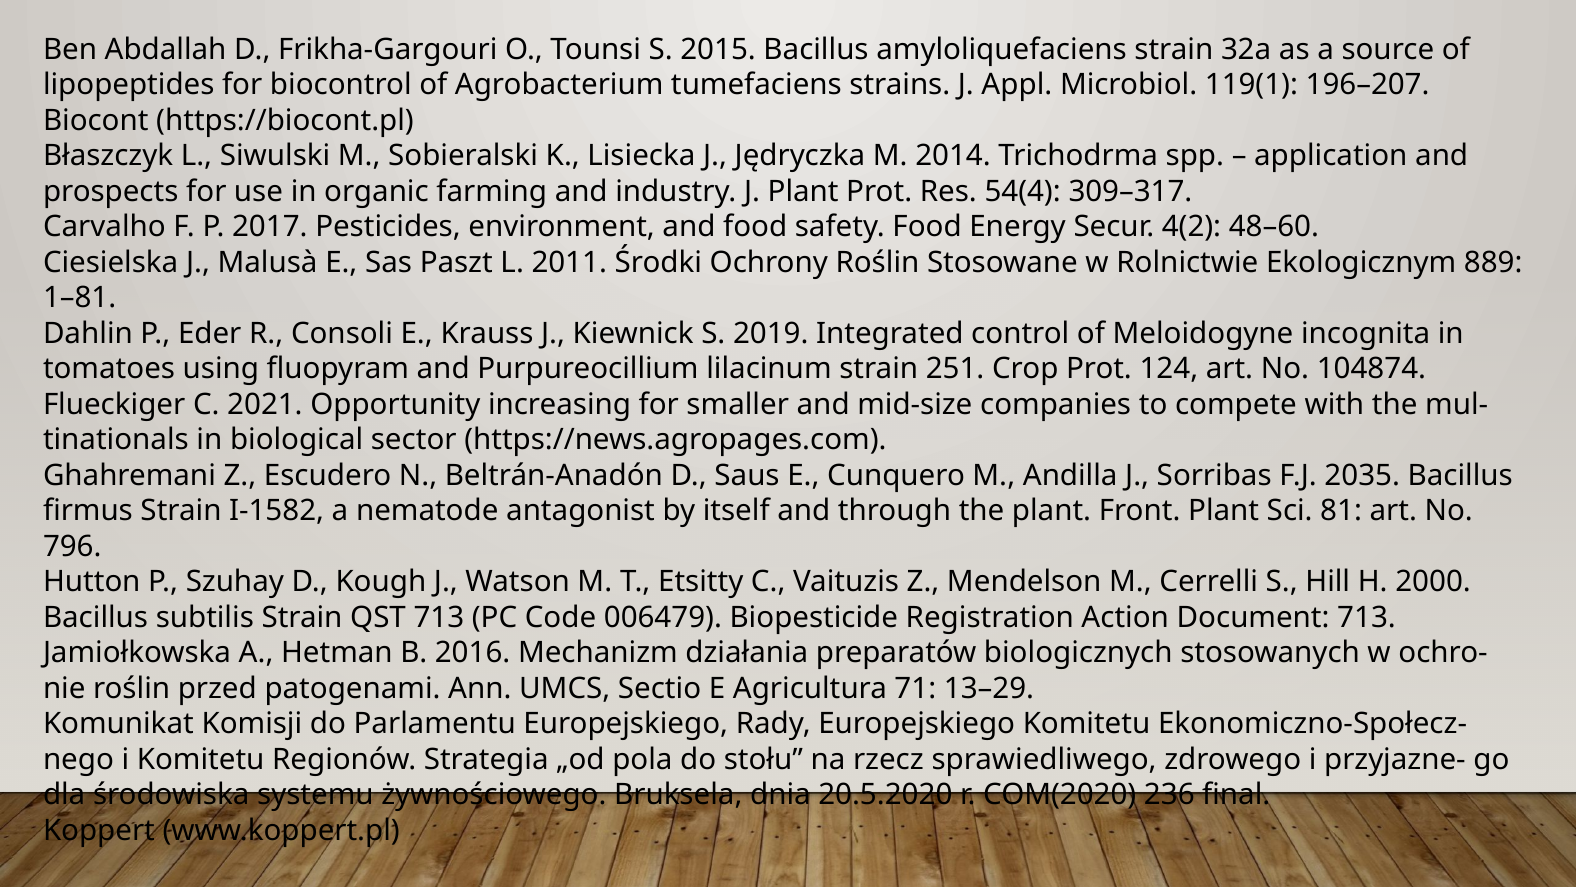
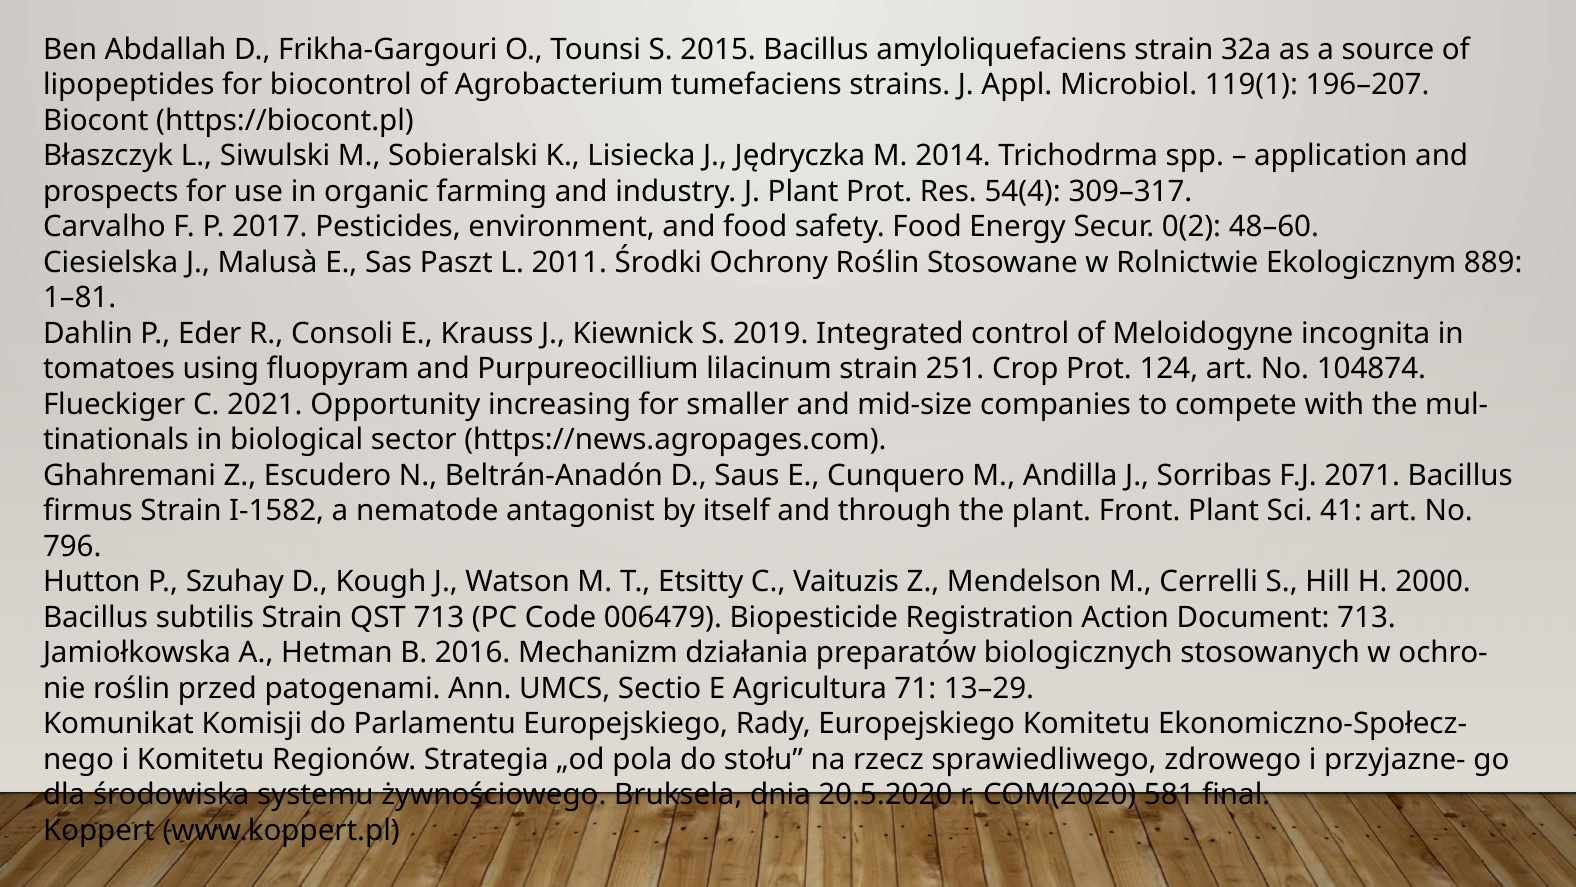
4(2: 4(2 -> 0(2 (1191, 227)
2035: 2035 -> 2071 (1362, 475)
81: 81 -> 41 (1341, 511)
236: 236 -> 581 (1169, 794)
